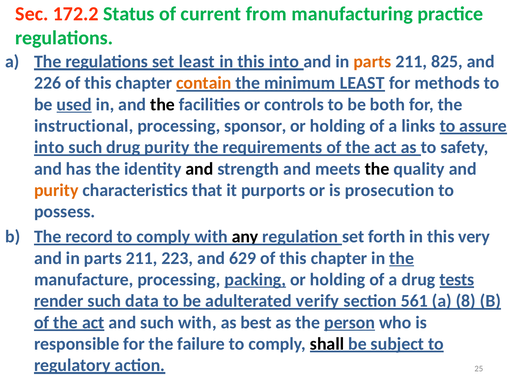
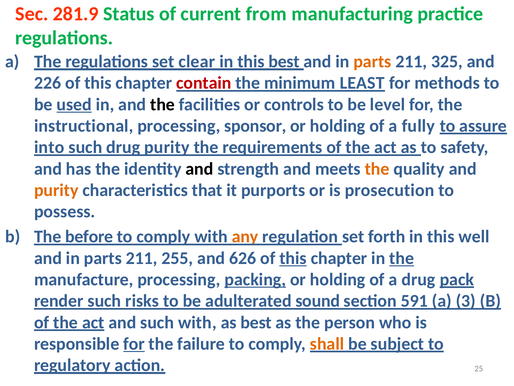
172.2: 172.2 -> 281.9 (76, 14)
set least: least -> clear (197, 62)
this into: into -> best (284, 62)
825: 825 -> 325 (447, 62)
contain colour: orange -> red (204, 83)
both: both -> level (388, 104)
links: links -> fully (418, 126)
the colour: black -> orange (377, 169)
record: record -> before (89, 236)
any colour: black -> orange (245, 236)
very: very -> well (474, 236)
223: 223 -> 255 (177, 258)
629: 629 -> 626 (243, 258)
this underline: none -> present (293, 258)
tests: tests -> pack (457, 279)
data: data -> risks (142, 301)
verify: verify -> sound (318, 301)
561: 561 -> 591 (414, 301)
8: 8 -> 3 (466, 301)
person underline: present -> none (350, 322)
for underline: none -> present (134, 343)
shall colour: black -> orange (327, 343)
